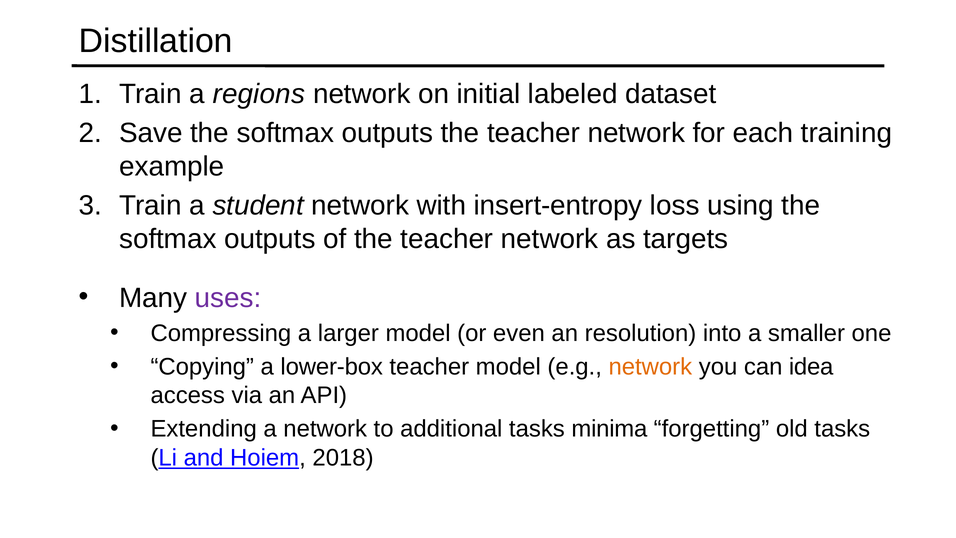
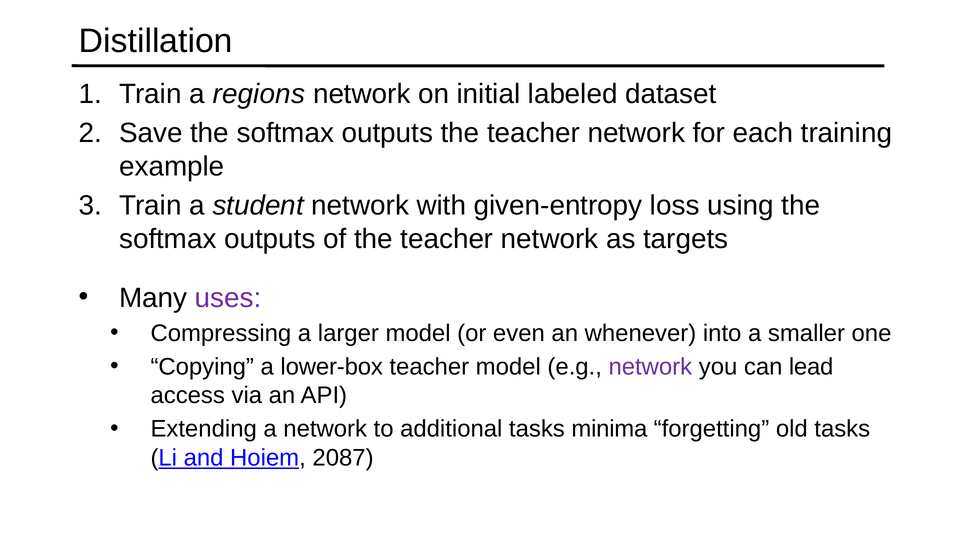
insert-entropy: insert-entropy -> given-entropy (558, 206)
resolution: resolution -> whenever (640, 333)
network colour: orange -> purple (650, 367)
idea: idea -> lead (811, 367)
2018: 2018 -> 2087 (343, 458)
